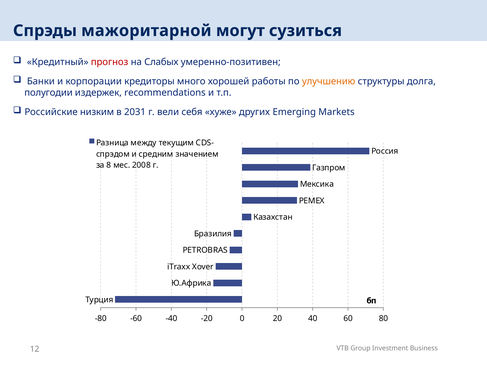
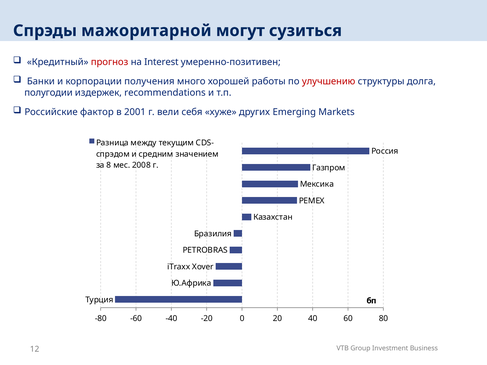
Слабых: Слабых -> Interest (161, 62)
кредиторы: кредиторы -> получения (149, 81)
улучшению colour: orange -> red (329, 81)
низким: низким -> фактор (97, 112)
2031: 2031 -> 2001 (135, 112)
